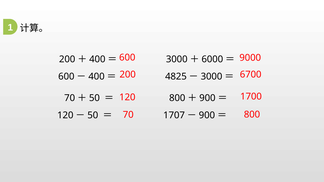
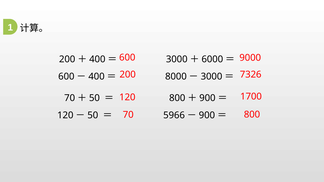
6700: 6700 -> 7326 (251, 75)
4825: 4825 -> 8000 (176, 77)
1707: 1707 -> 5966 (174, 115)
